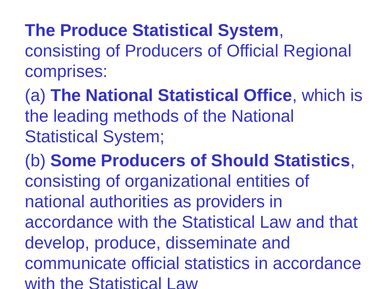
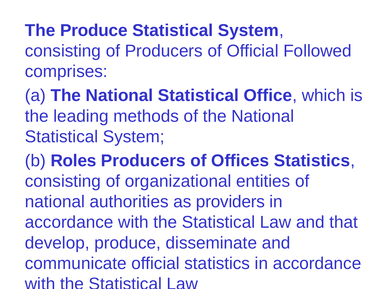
Regional: Regional -> Followed (318, 51)
Some: Some -> Roles (73, 161)
Should: Should -> Offices (240, 161)
